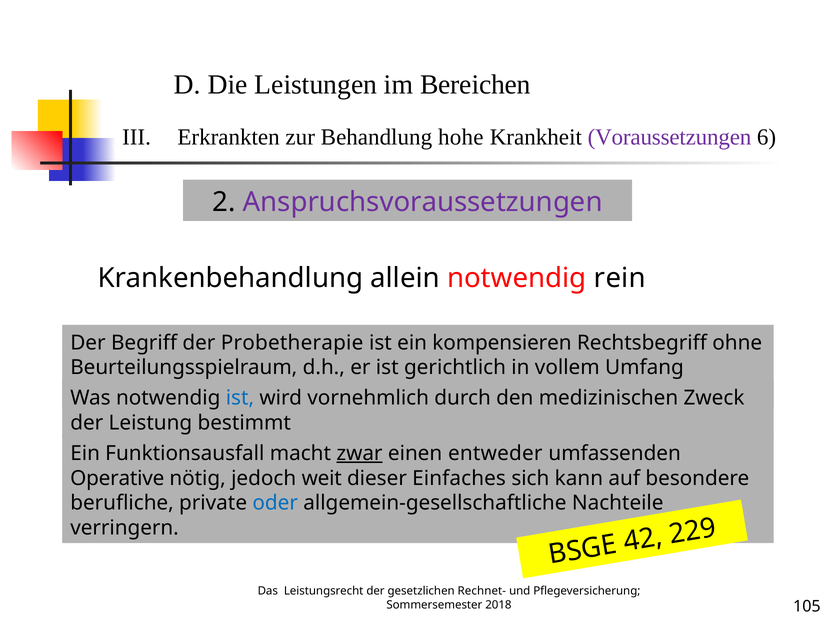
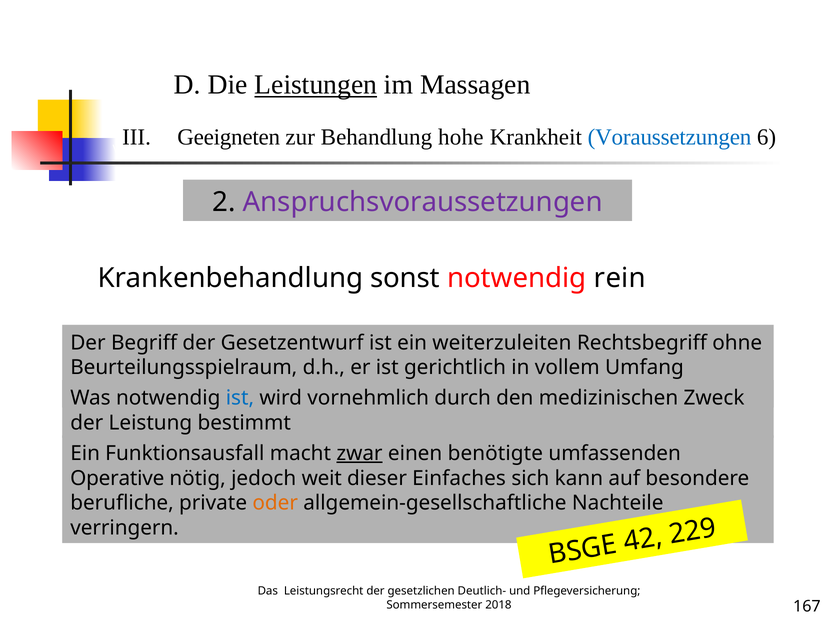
Leistungen underline: none -> present (316, 85)
Bereichen: Bereichen -> Massagen (475, 85)
Erkrankten: Erkrankten -> Geeigneten (229, 137)
Voraussetzungen colour: purple -> blue (669, 137)
allein: allein -> sonst (405, 278)
Probetherapie: Probetherapie -> Gesetzentwurf (292, 343)
kompensieren: kompensieren -> weiterzuleiten (502, 343)
entweder: entweder -> benötigte (495, 453)
oder colour: blue -> orange (275, 503)
Rechnet-: Rechnet- -> Deutlich- (482, 591)
105: 105 -> 167 (807, 606)
